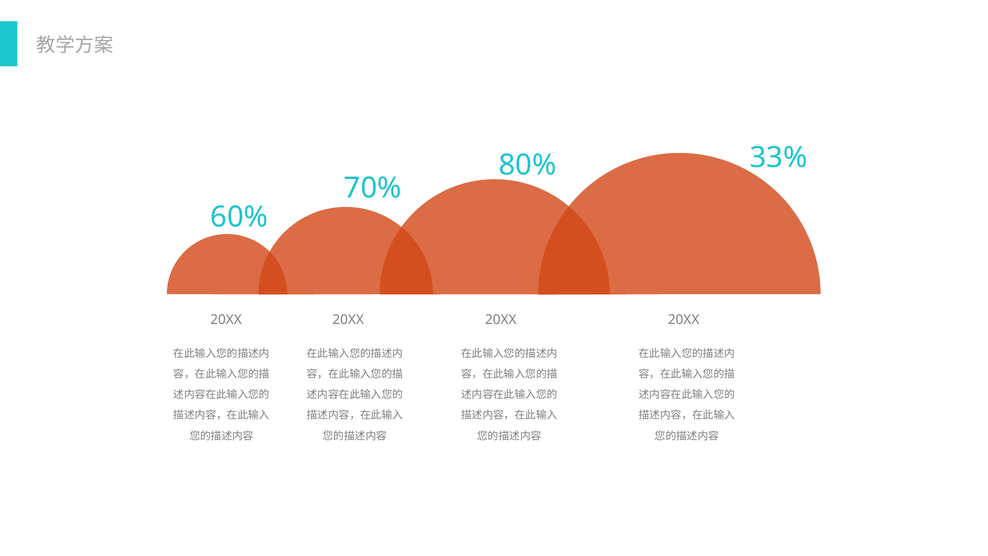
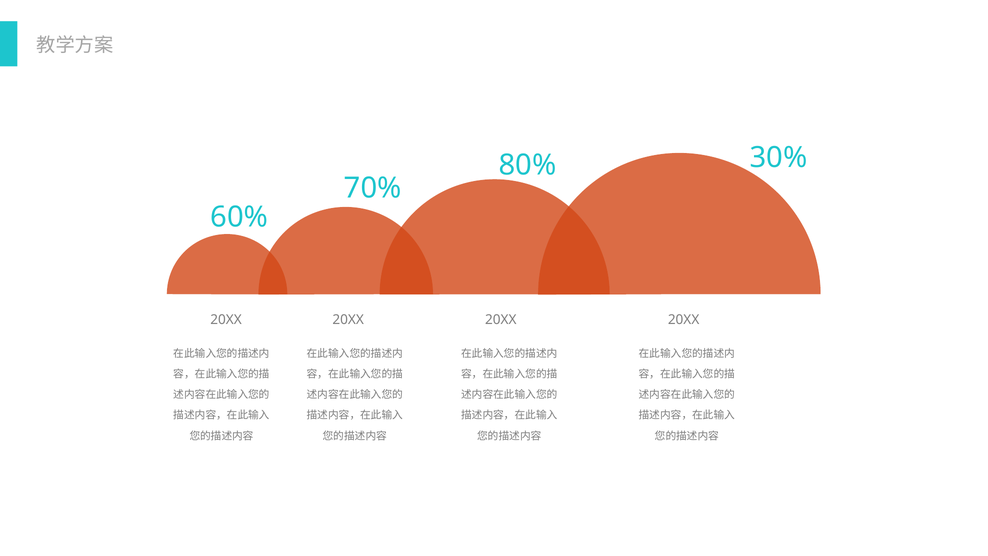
33%: 33% -> 30% (778, 157)
